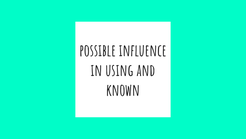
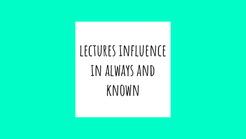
possible: possible -> lectures (98, 51)
using: using -> always (120, 70)
